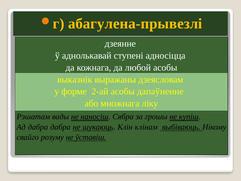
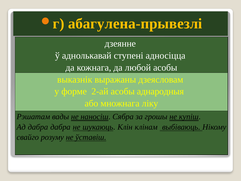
дапаўненне: дапаўненне -> аднародныя (160, 91)
